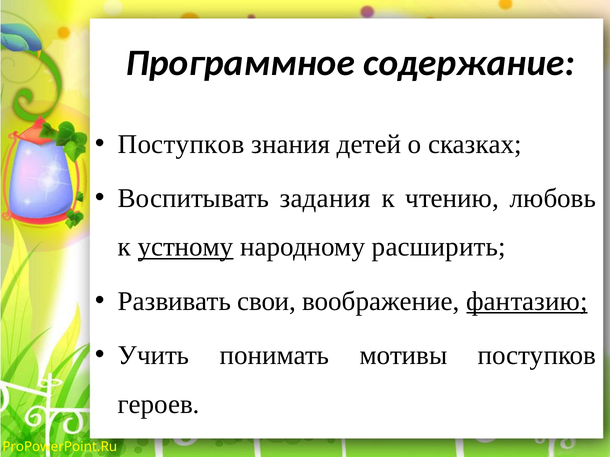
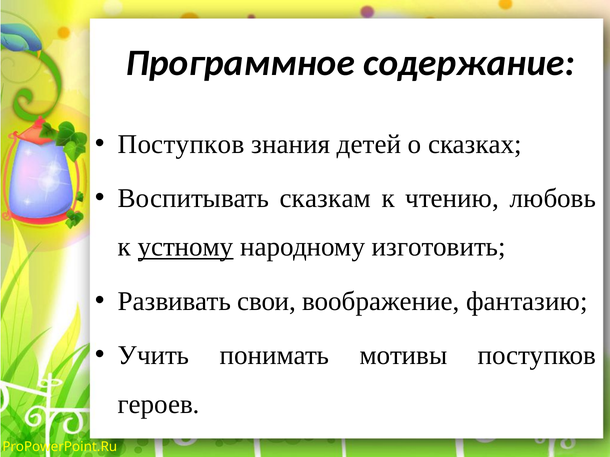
задания: задания -> сказкам (325, 198)
расширить: расширить -> изготовить (439, 247)
фантазию underline: present -> none (527, 301)
